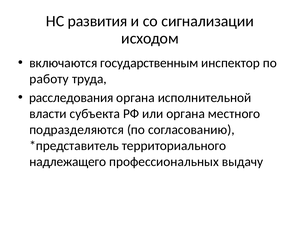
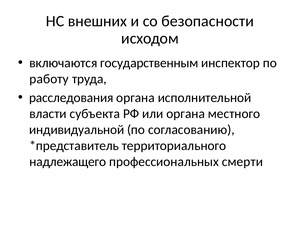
развития: развития -> внешних (97, 21)
сигнализации: сигнализации -> безопасности (208, 21)
подразделяются: подразделяются -> индивидуальной (77, 130)
выдачу: выдачу -> смерти (242, 162)
